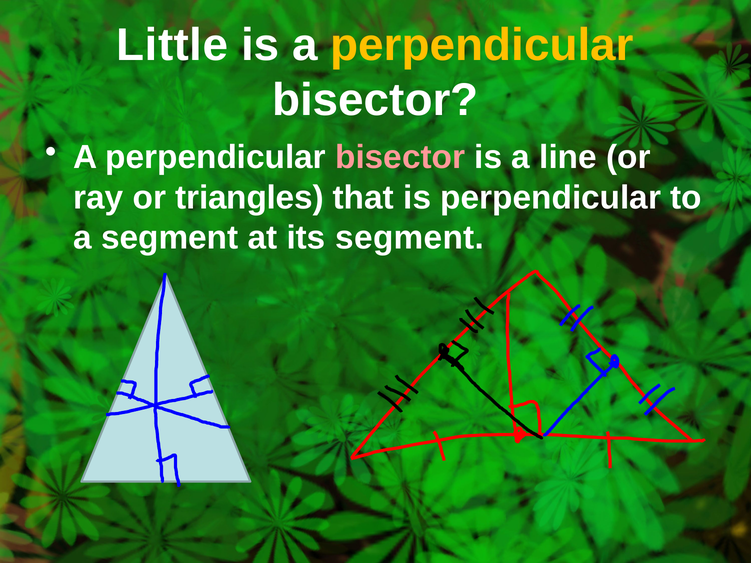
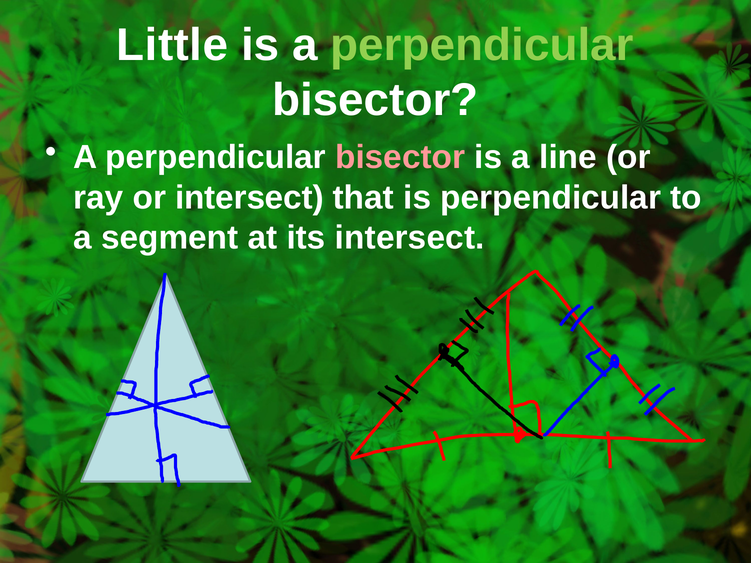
perpendicular colour: yellow -> light green (482, 45)
or triangles: triangles -> intersect (250, 198)
its segment: segment -> intersect (410, 238)
